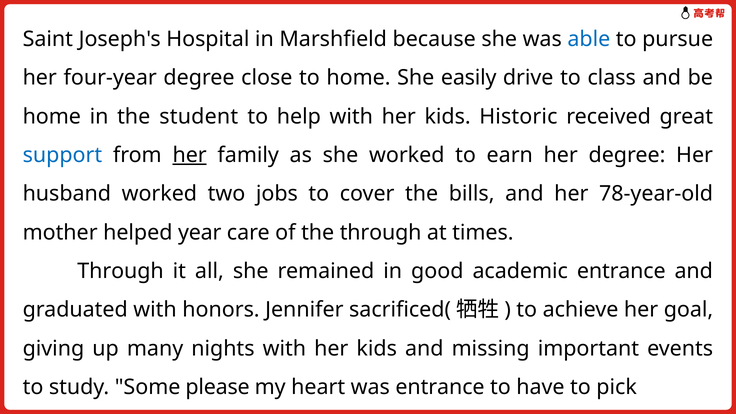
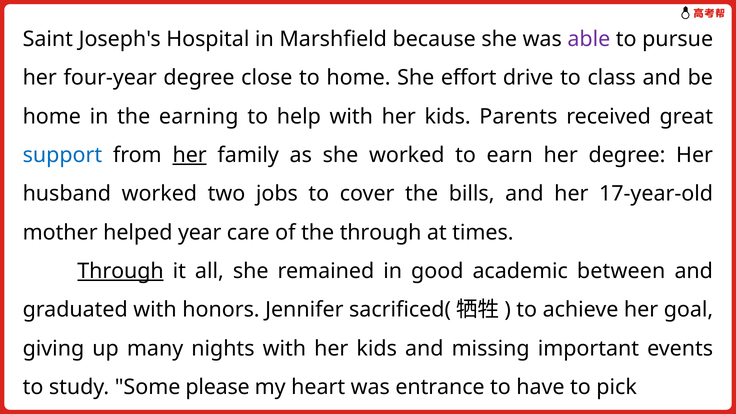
able colour: blue -> purple (589, 39)
easily: easily -> effort (469, 78)
student: student -> earning (199, 116)
Historic: Historic -> Parents (518, 116)
78-year-old: 78-year-old -> 17-year-old (656, 194)
Through underline: none -> present (121, 271)
academic entrance: entrance -> between (621, 271)
